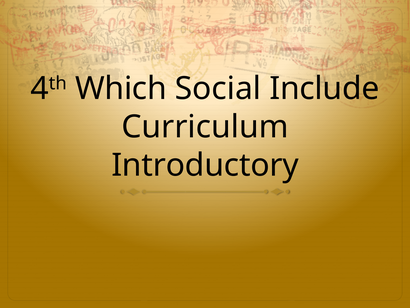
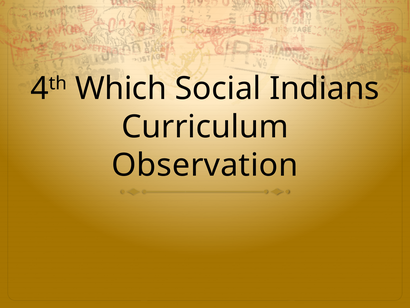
Include: Include -> Indians (324, 88)
Introductory: Introductory -> Observation (205, 165)
